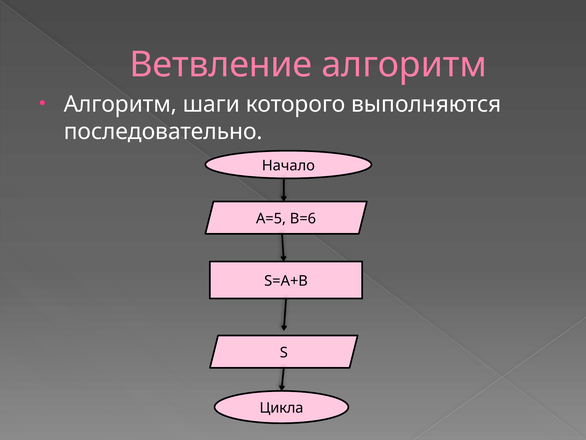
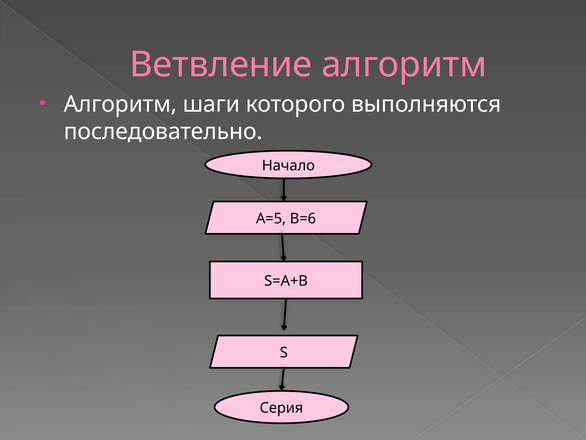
Цикла: Цикла -> Серия (281, 408)
